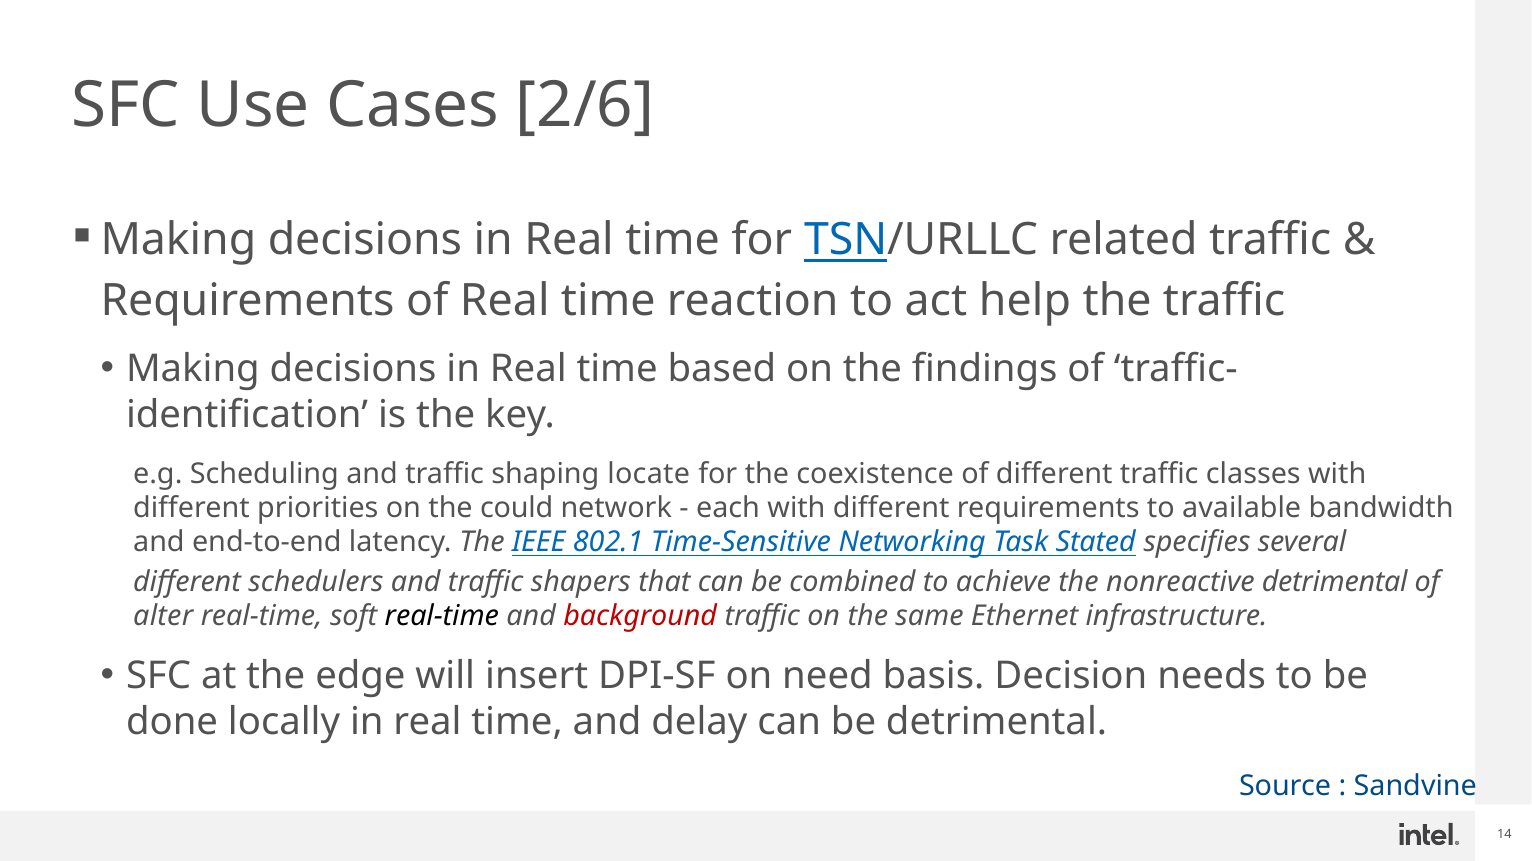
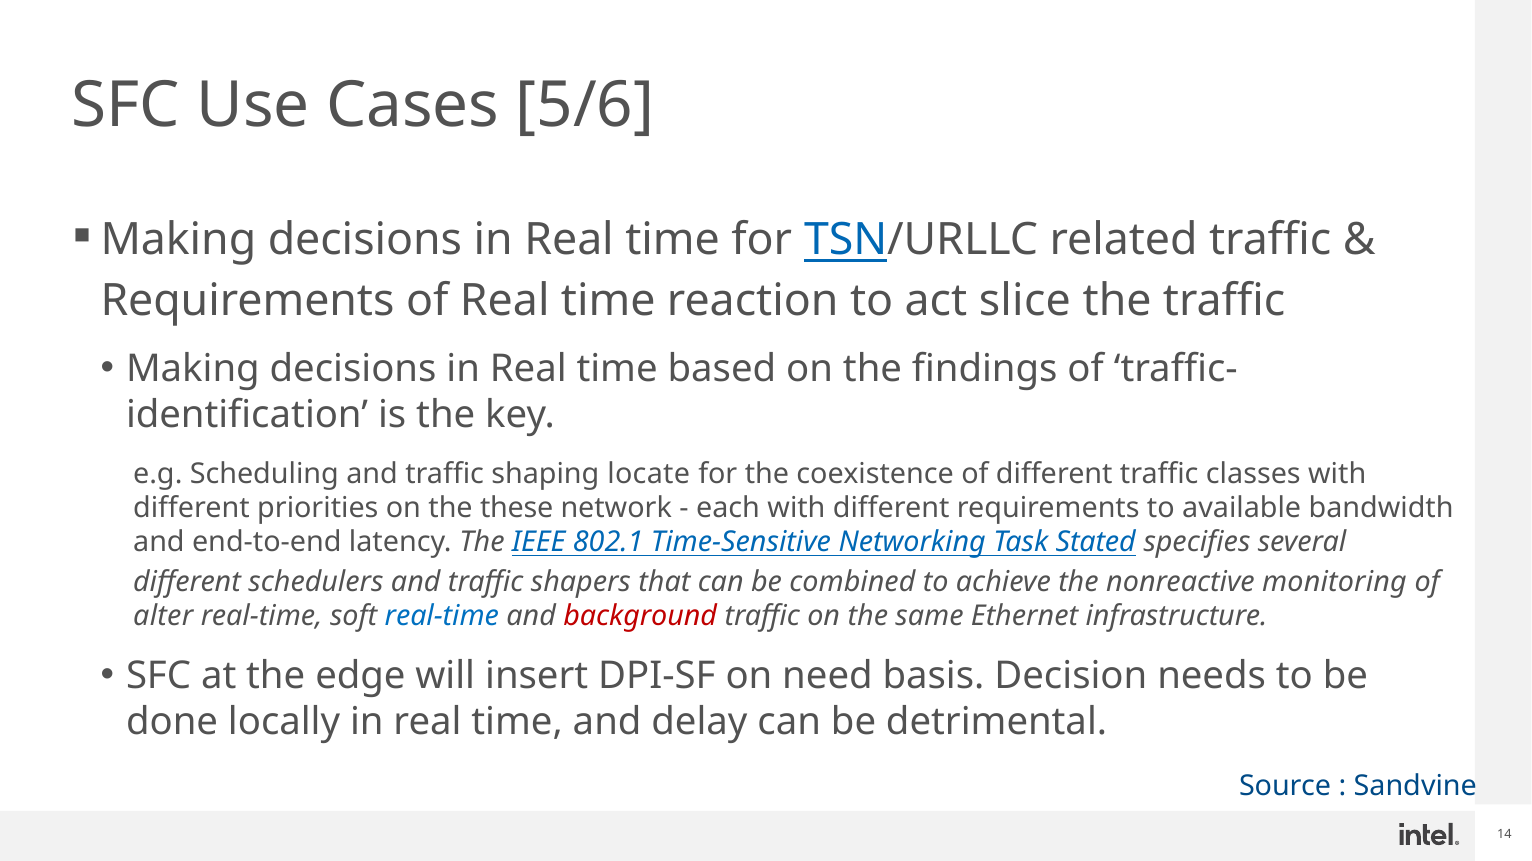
2/6: 2/6 -> 5/6 (585, 106)
help: help -> slice (1025, 301)
could: could -> these (517, 509)
nonreactive detrimental: detrimental -> monitoring (1334, 582)
real-time colour: black -> blue (442, 617)
